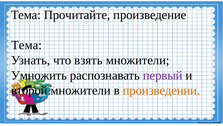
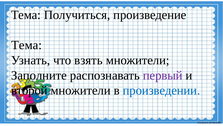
Прочитайте: Прочитайте -> Получиться (77, 15)
Умножить: Умножить -> Заполните (39, 75)
произведении colour: orange -> blue (161, 90)
